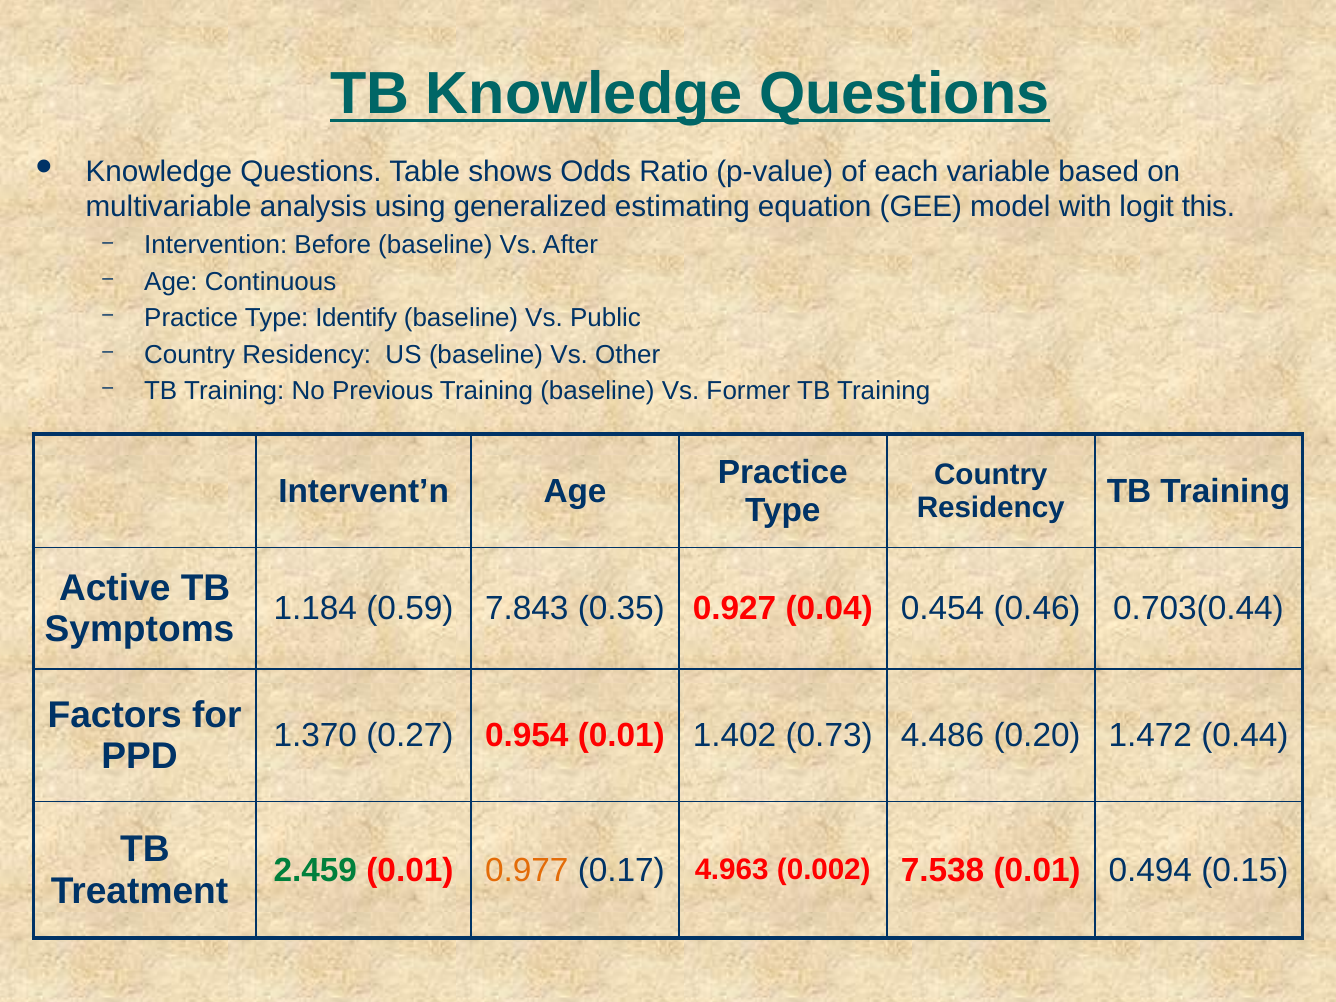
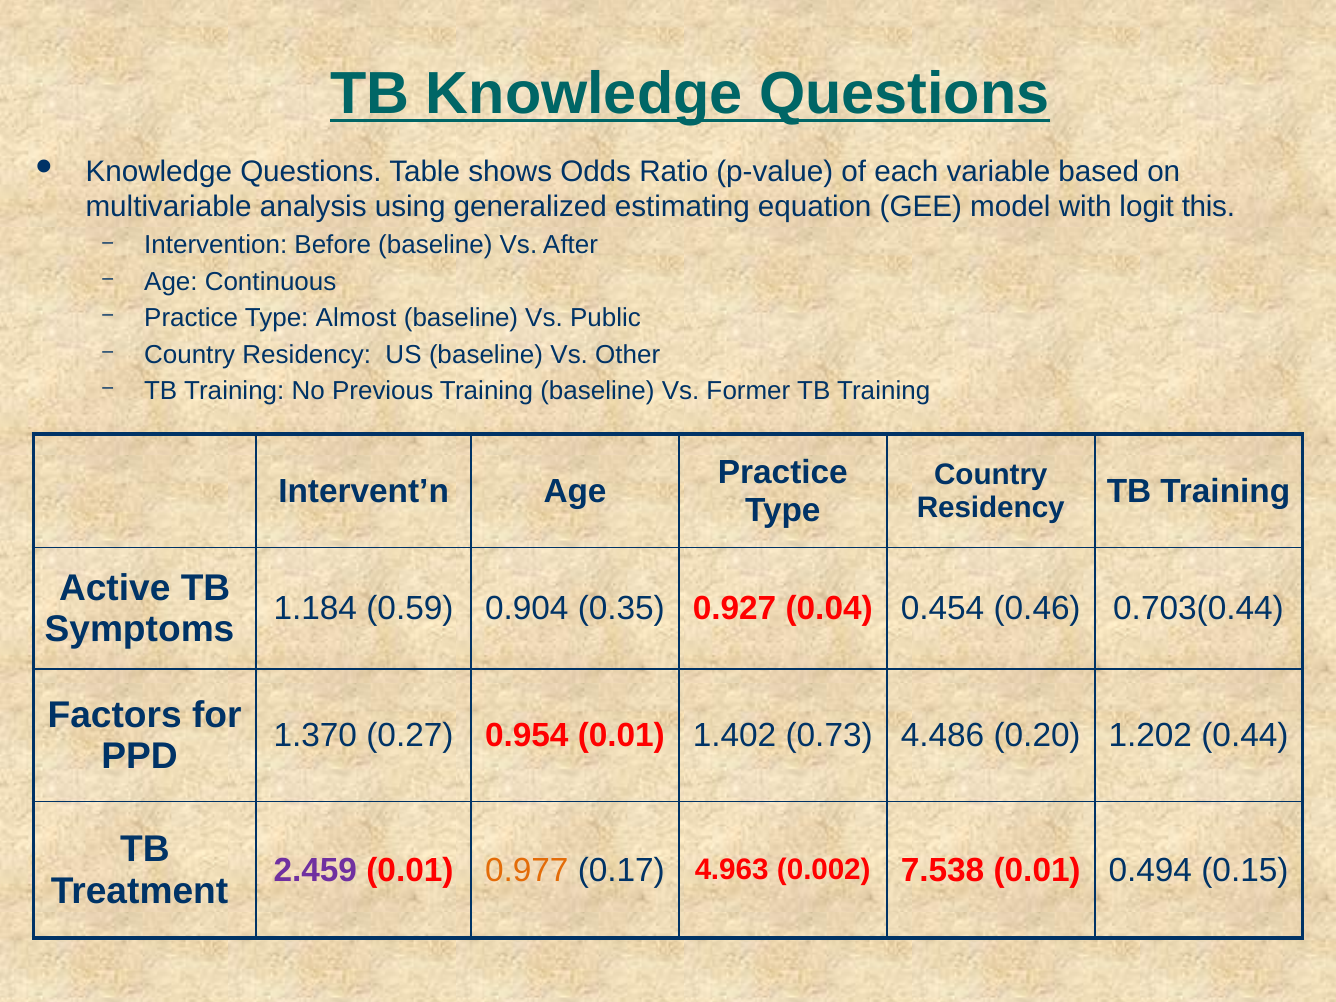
Identify: Identify -> Almost (356, 318)
7.843: 7.843 -> 0.904 (527, 609)
1.472: 1.472 -> 1.202 (1150, 736)
2.459 colour: green -> purple (315, 870)
